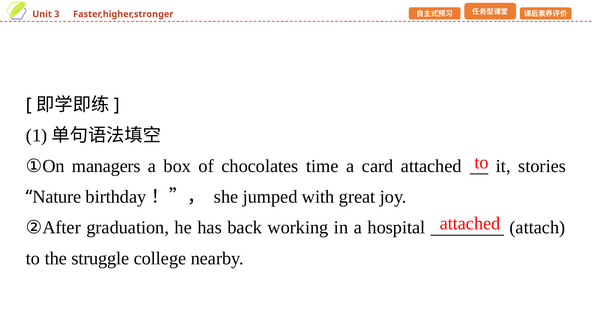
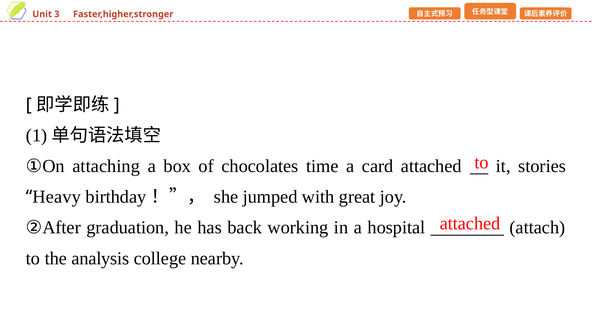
managers: managers -> attaching (106, 166)
Nature: Nature -> Heavy (57, 197)
struggle: struggle -> analysis (100, 258)
